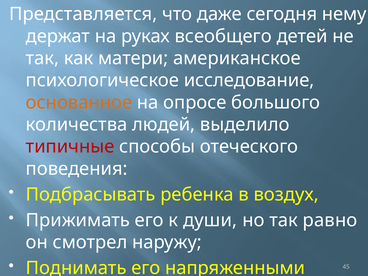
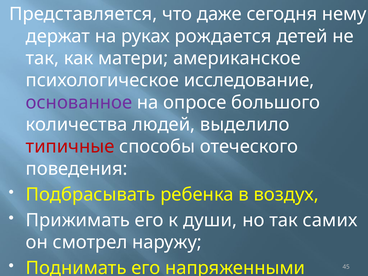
всеобщего: всеобщего -> рождается (223, 36)
основанное colour: orange -> purple (79, 102)
равно: равно -> самих (330, 220)
